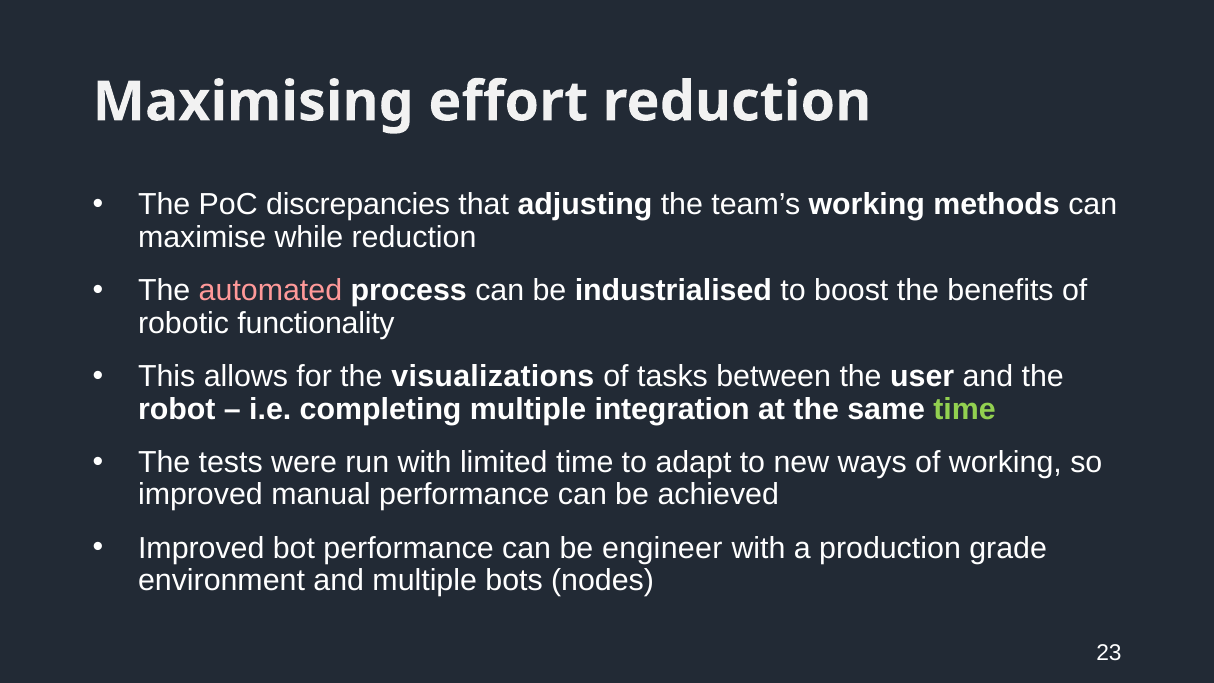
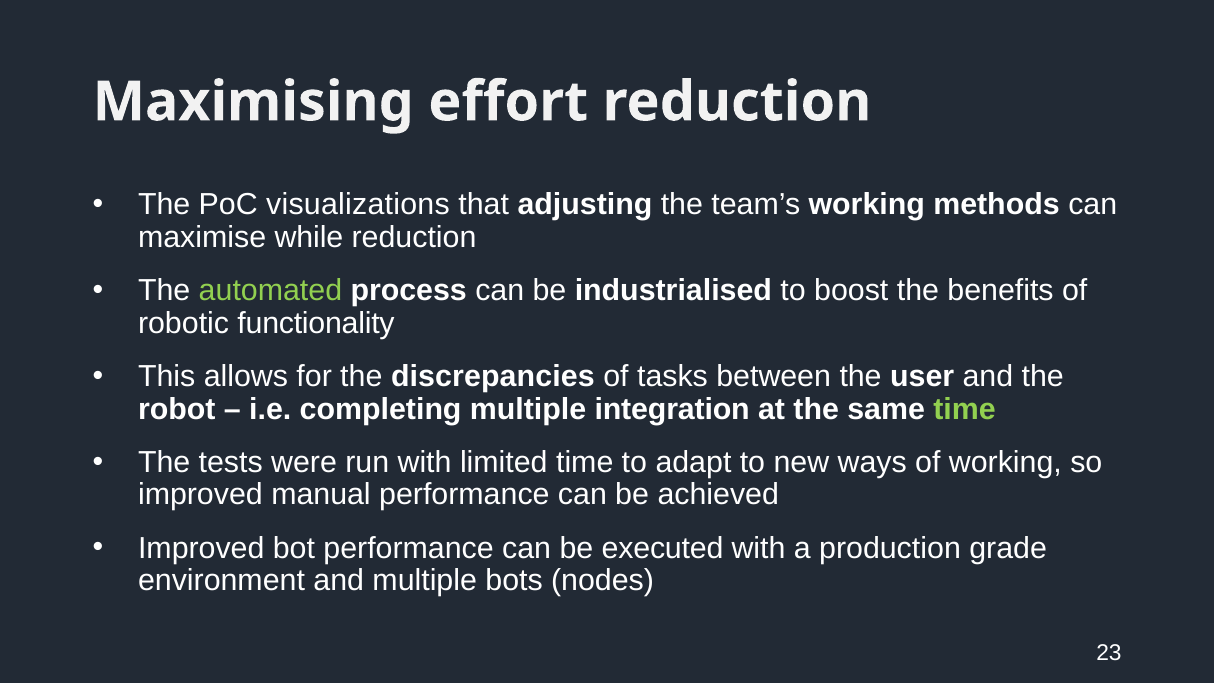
discrepancies: discrepancies -> visualizations (358, 205)
automated colour: pink -> light green (270, 291)
visualizations: visualizations -> discrepancies (493, 376)
engineer: engineer -> executed (663, 548)
